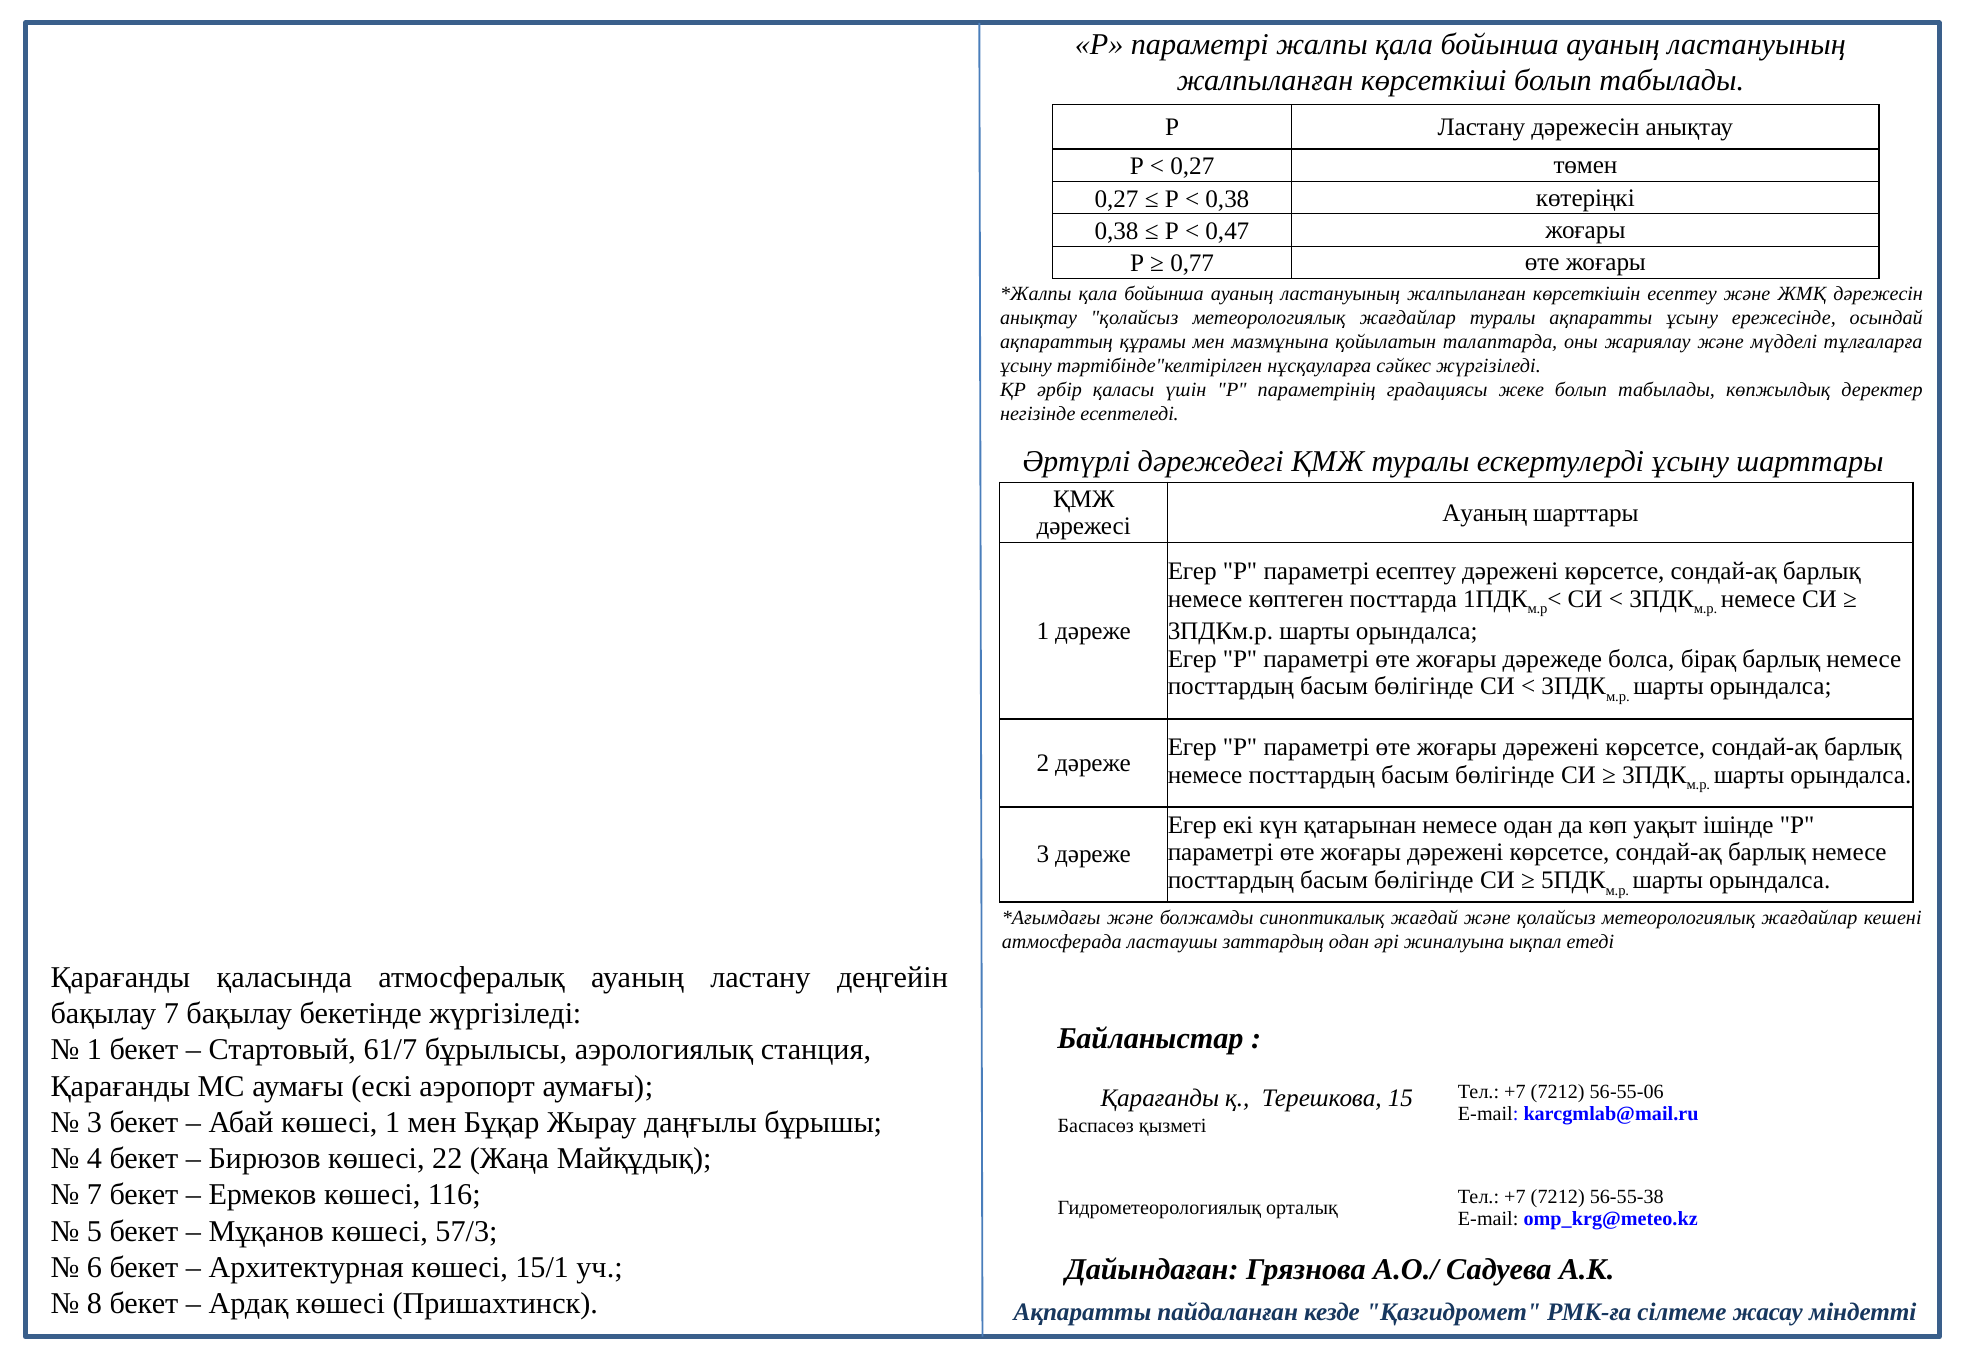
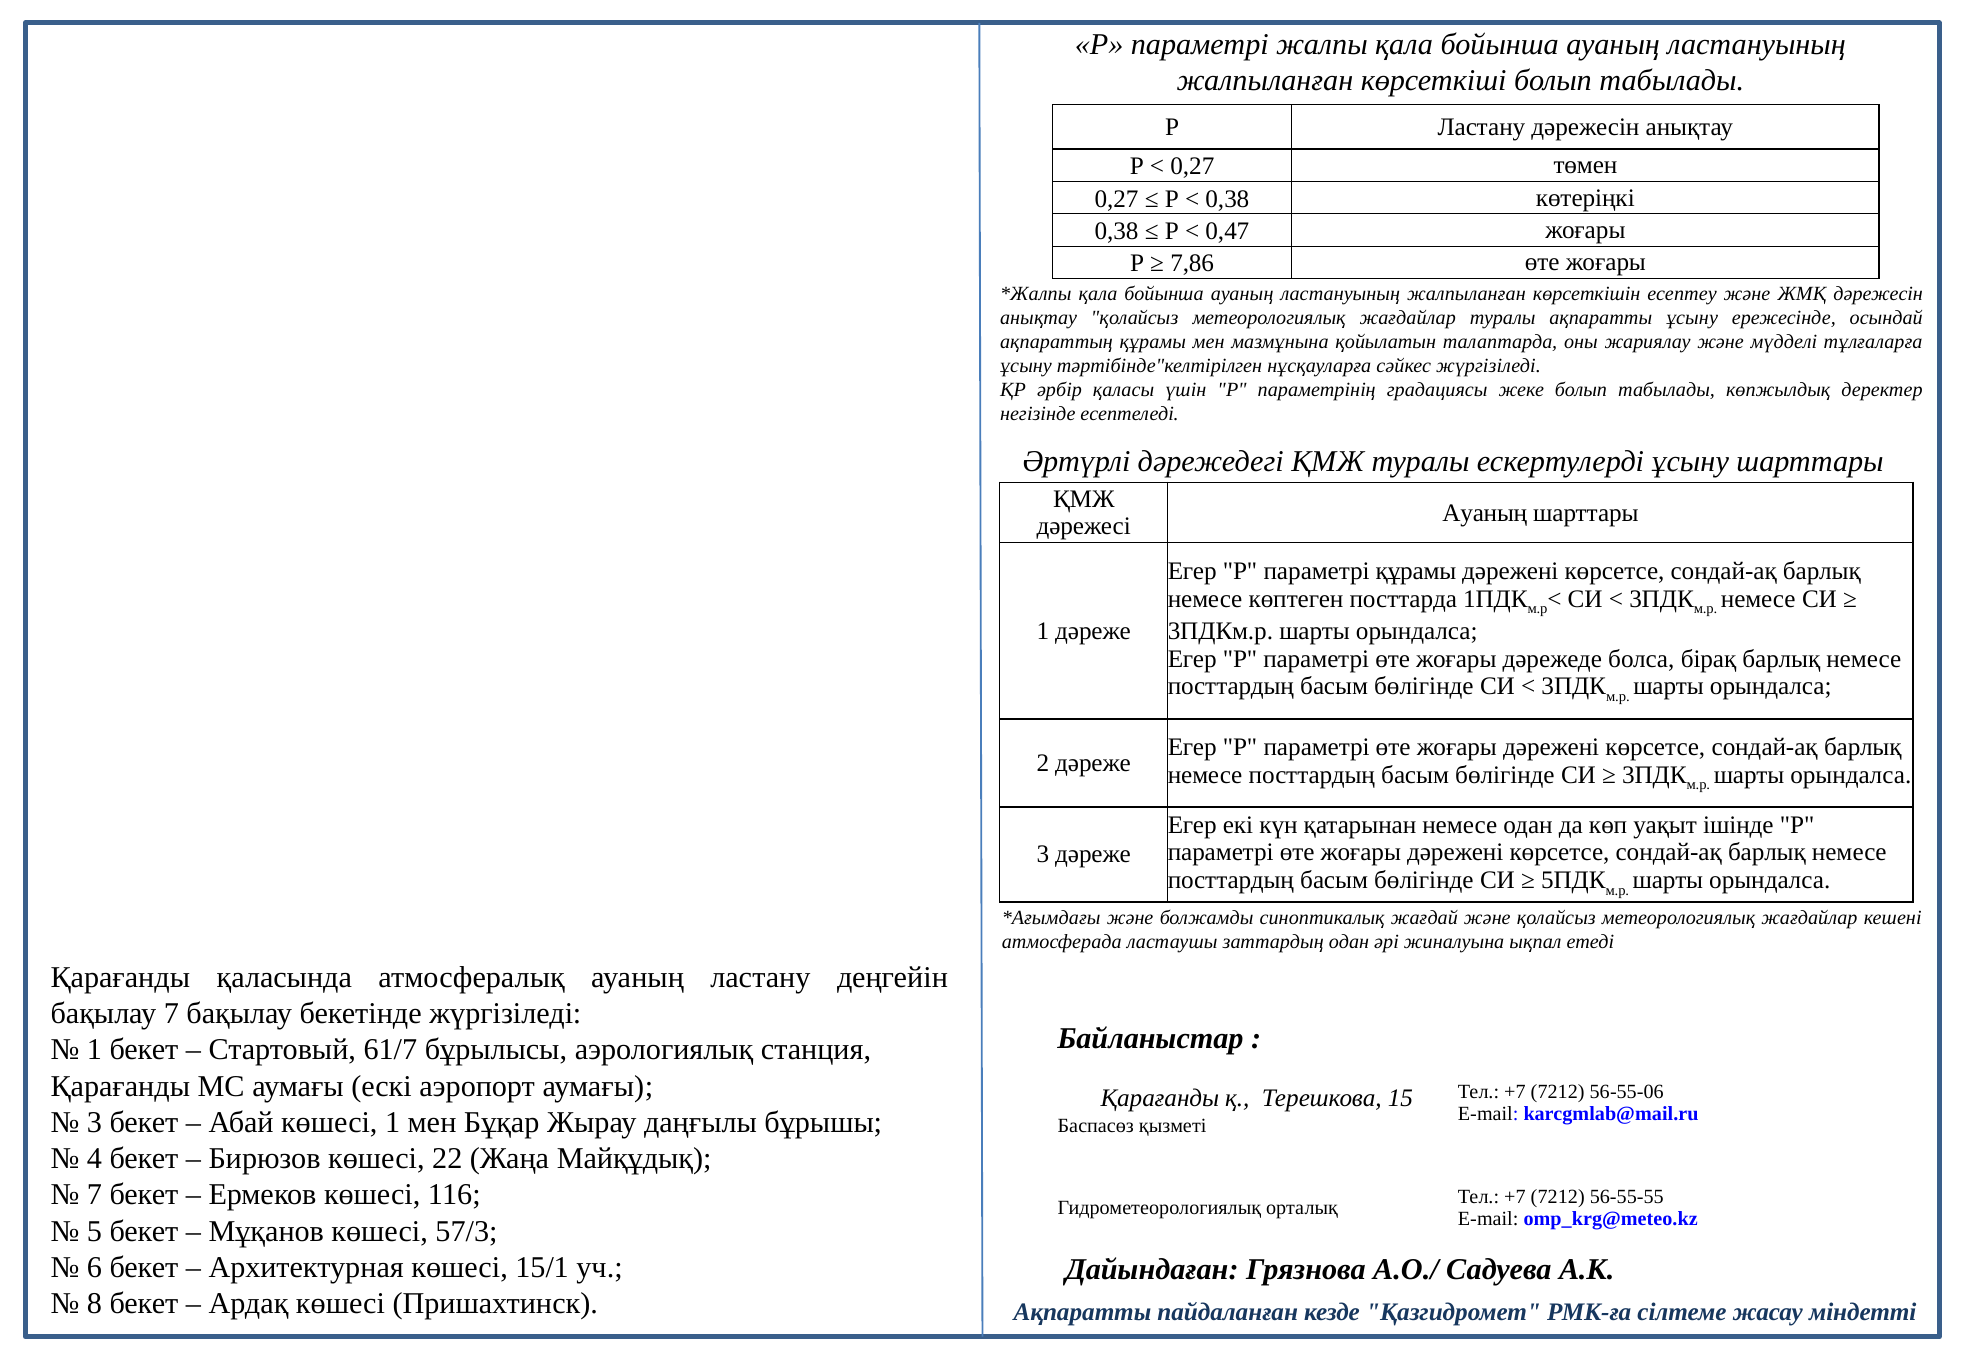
0,77: 0,77 -> 7,86 (1192, 264)
параметрі есептеу: есептеу -> құрамы (1416, 572)
56-55-38: 56-55-38 -> 56-55-55 (1627, 1197)
